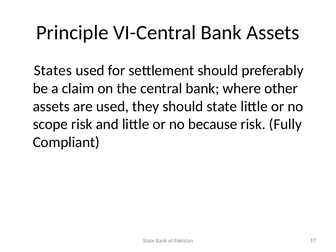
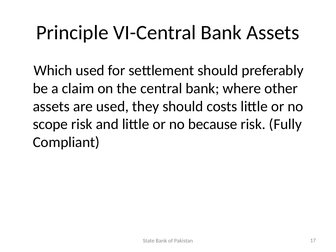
States: States -> Which (53, 70)
should state: state -> costs (222, 106)
